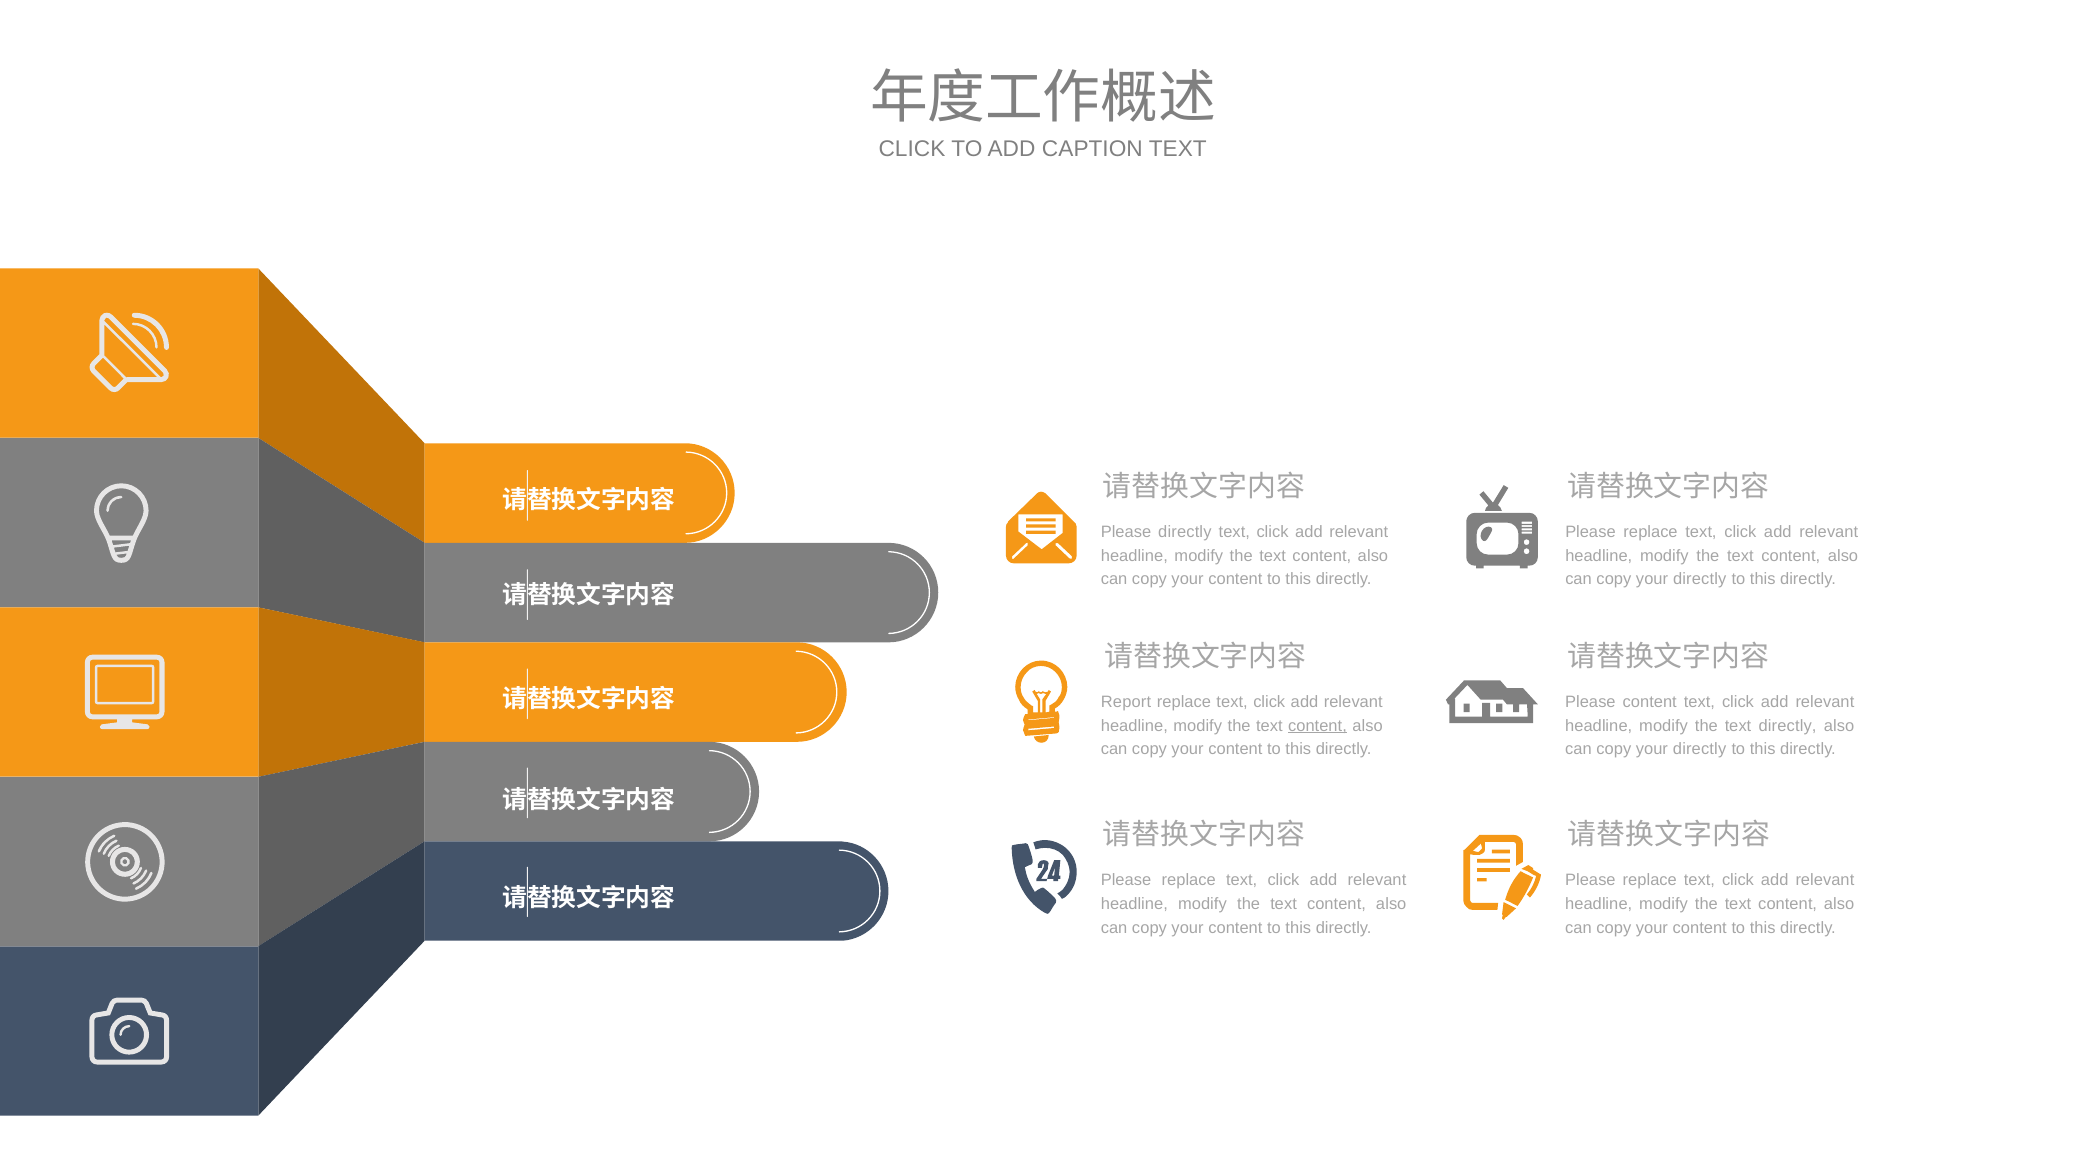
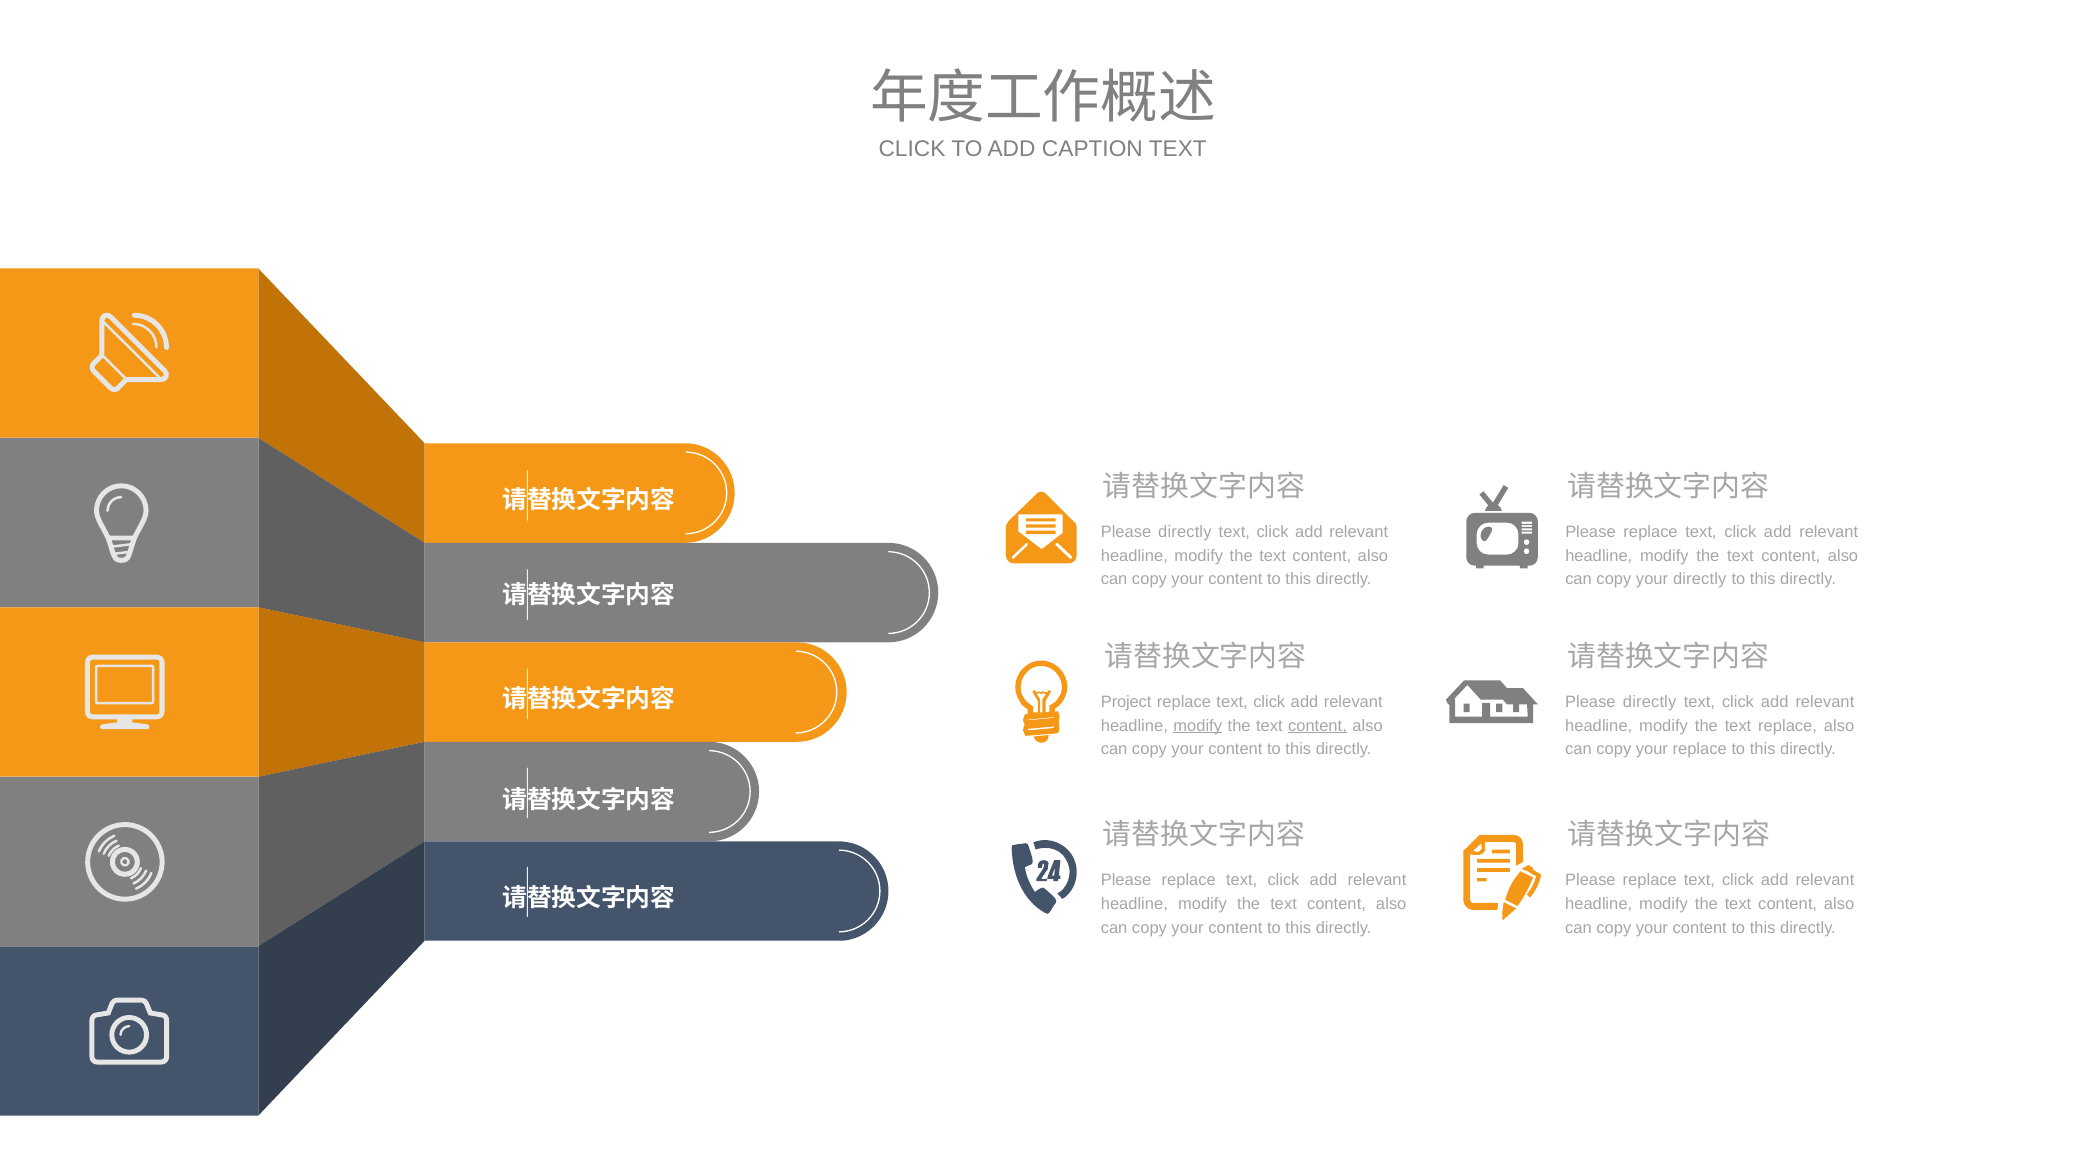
Report: Report -> Project (1126, 702)
content: content -> directly (1650, 702)
modify underline: none -> present (1198, 726)
text directly: directly -> replace (1788, 726)
directly: directly -> replace (1700, 750)
